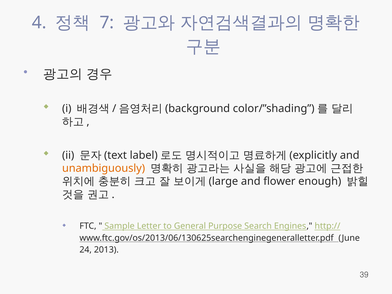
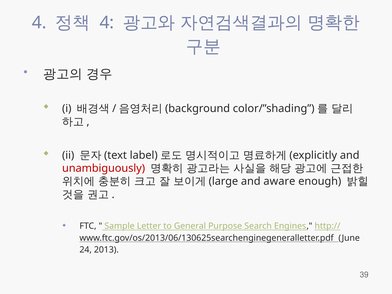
7: 7 -> 4 (107, 23)
unambiguously colour: orange -> red (104, 168)
flower: flower -> aware (279, 181)
